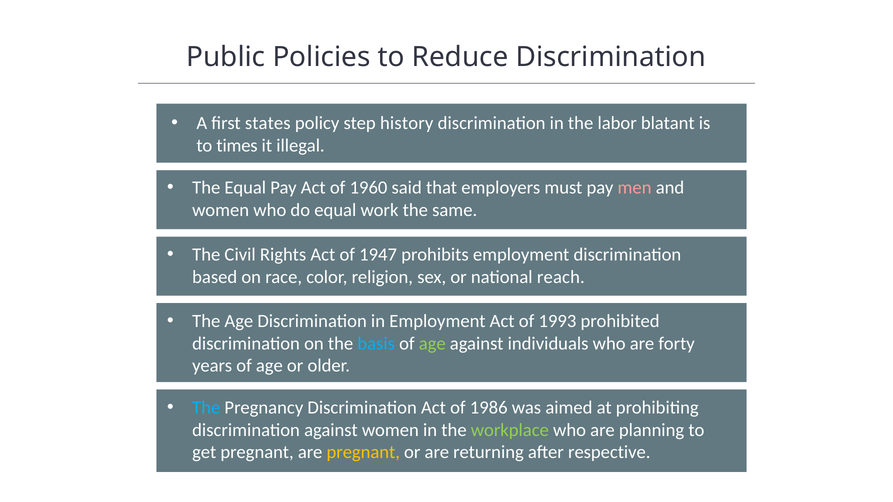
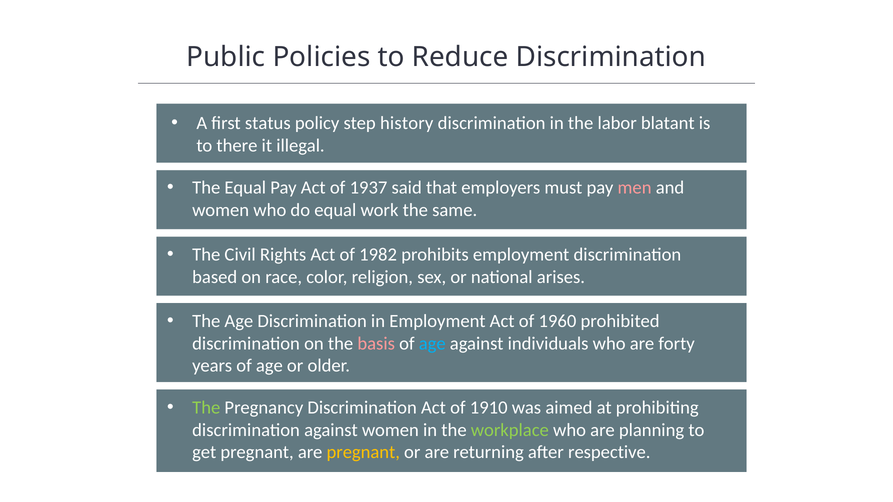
states: states -> status (268, 123)
times: times -> there (237, 145)
1960: 1960 -> 1937 (369, 188)
1947: 1947 -> 1982 (378, 255)
reach: reach -> arises (561, 277)
1993: 1993 -> 1960 (557, 321)
basis colour: light blue -> pink (376, 344)
age colour: light green -> light blue (432, 344)
The colour: light blue -> light green (206, 408)
1986: 1986 -> 1910 (489, 408)
